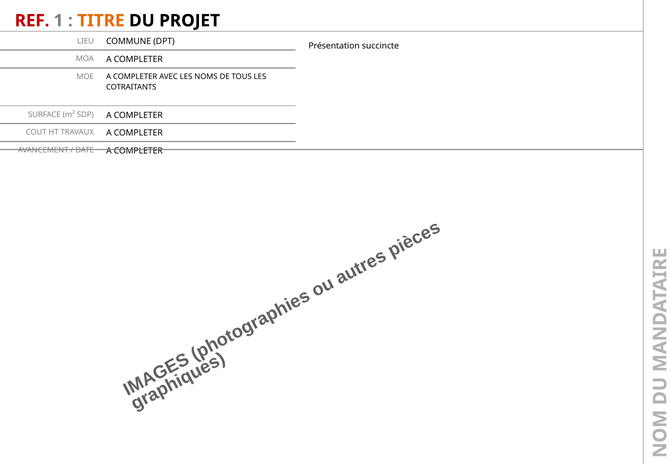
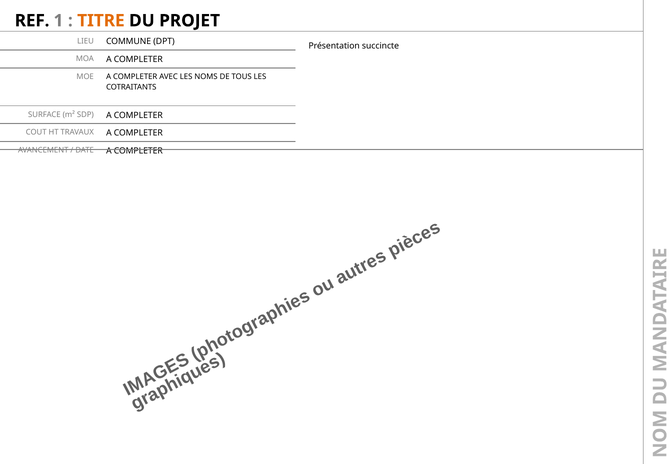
REF colour: red -> black (32, 21)
